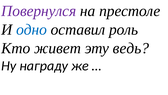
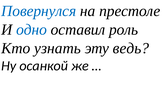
Повернулся colour: purple -> blue (39, 11)
живет: живет -> узнать (57, 48)
награду: награду -> осанкой (44, 65)
